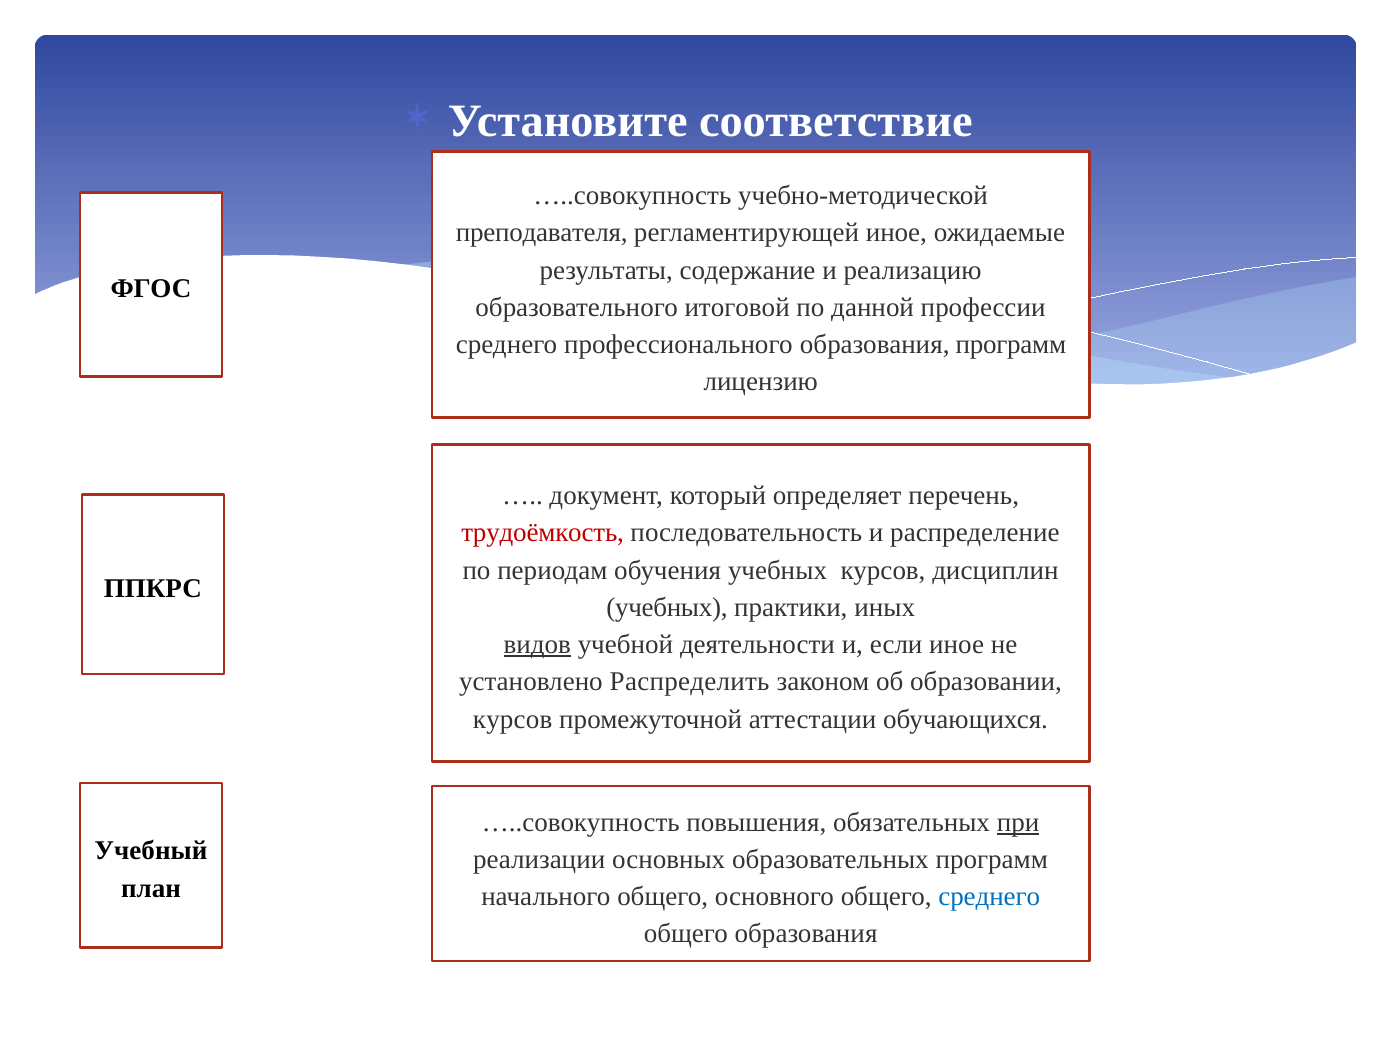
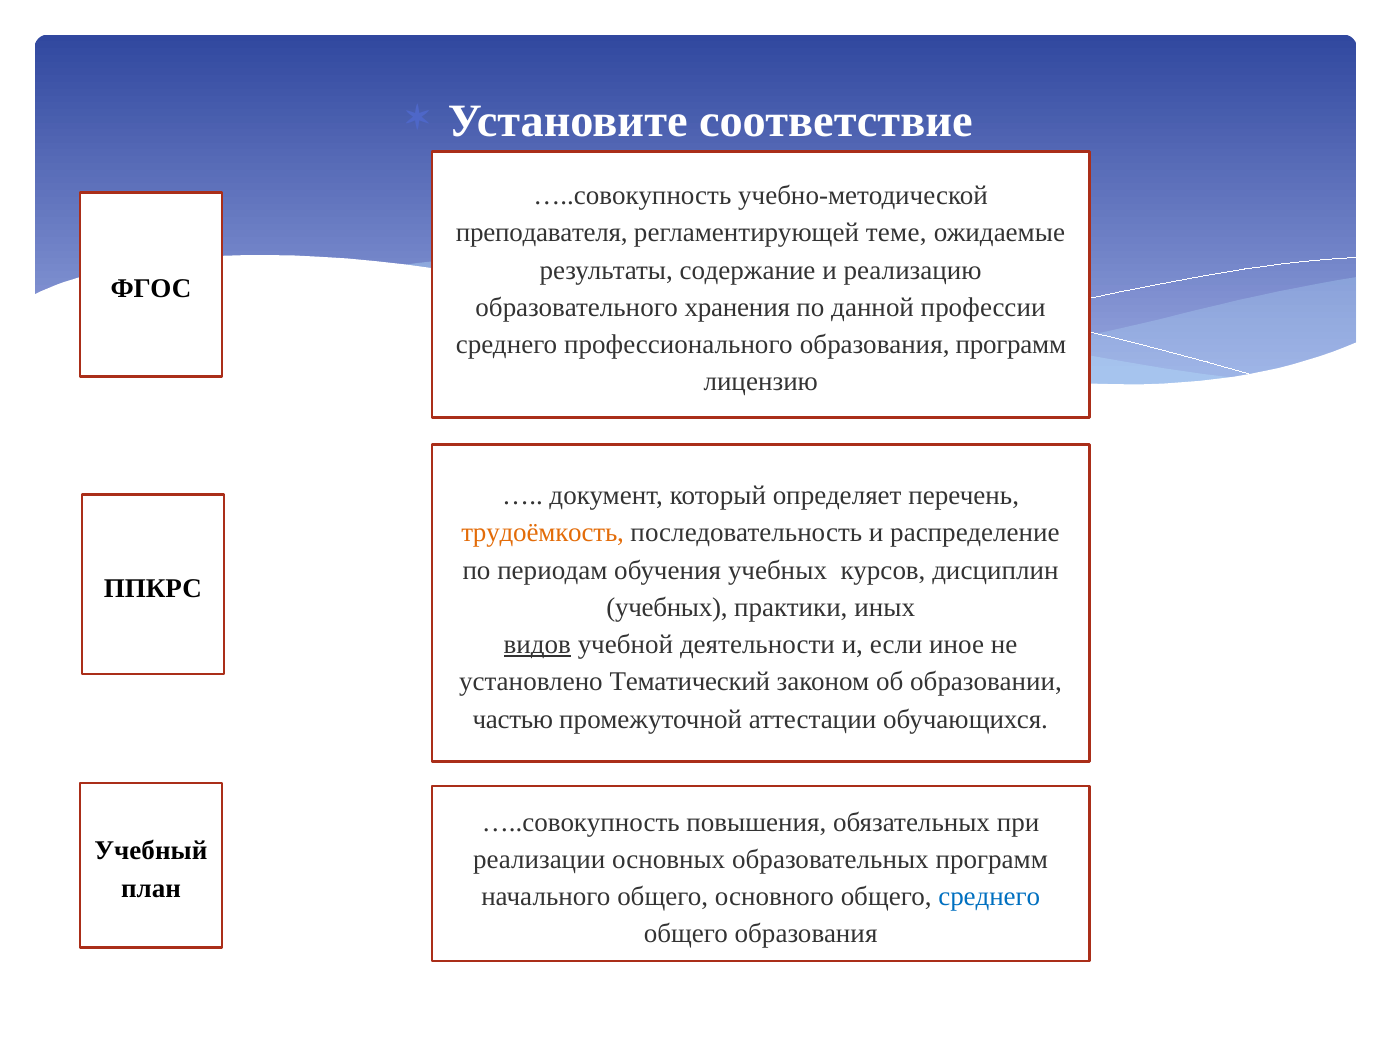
регламентирующей иное: иное -> теме (896, 233)
итоговой: итоговой -> хранения (737, 308)
трудоёмкость colour: red -> orange (543, 533)
Распределить: Распределить -> Тематический (690, 682)
курсов: курсов -> частью (513, 719)
при underline: present -> none (1018, 823)
